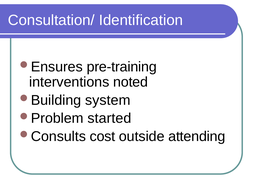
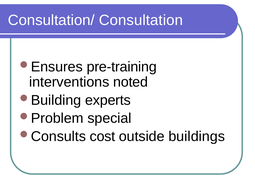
Identification: Identification -> Consultation (141, 20)
system: system -> experts (108, 100)
started: started -> special (109, 118)
attending: attending -> buildings (197, 137)
